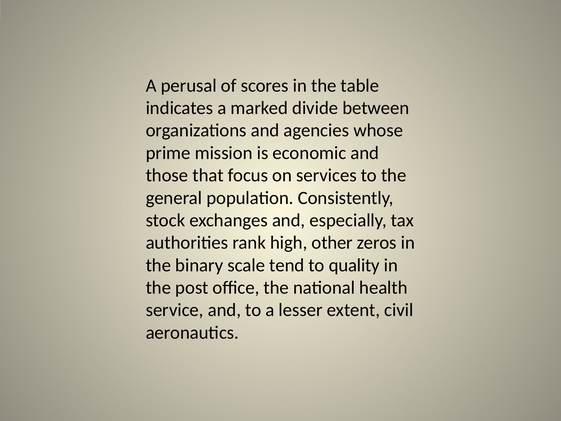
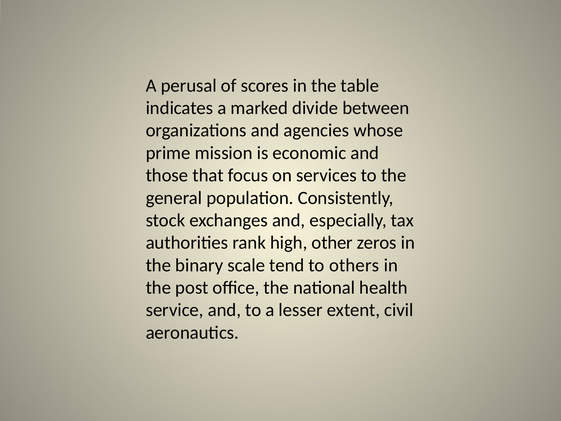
quality: quality -> others (354, 265)
